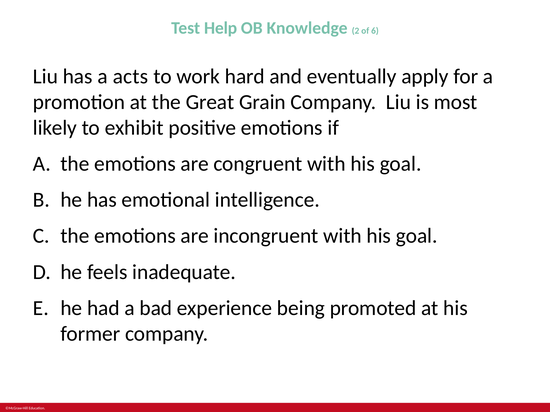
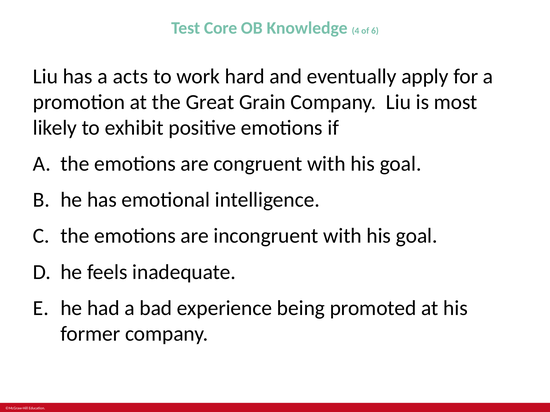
Help: Help -> Core (221, 28)
2: 2 -> 4 (356, 31)
